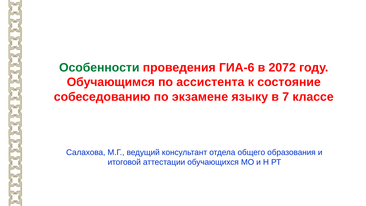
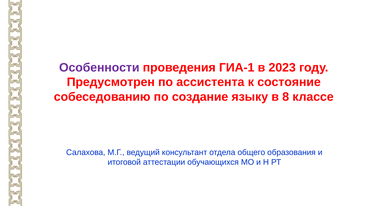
Особенности colour: green -> purple (99, 68)
ГИА-6: ГИА-6 -> ГИА-1 (237, 68)
2072: 2072 -> 2023 (282, 68)
Обучающимся: Обучающимся -> Предусмотрен (111, 82)
экзамене: экзамене -> создание (200, 97)
7: 7 -> 8 (286, 97)
